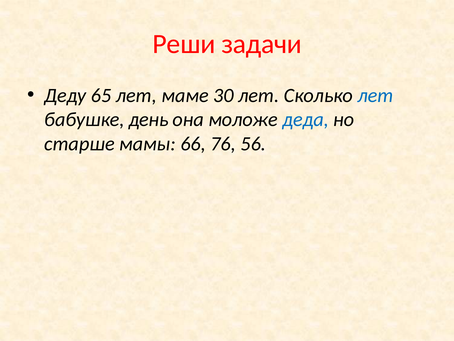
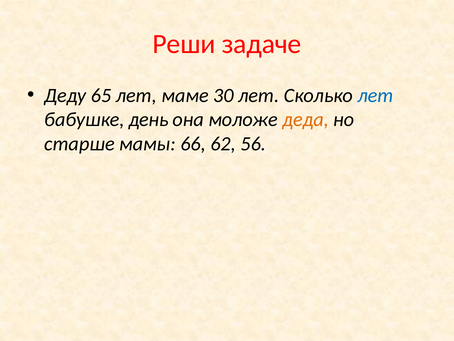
задачи: задачи -> задаче (262, 44)
деда colour: blue -> orange (306, 119)
76: 76 -> 62 (223, 144)
